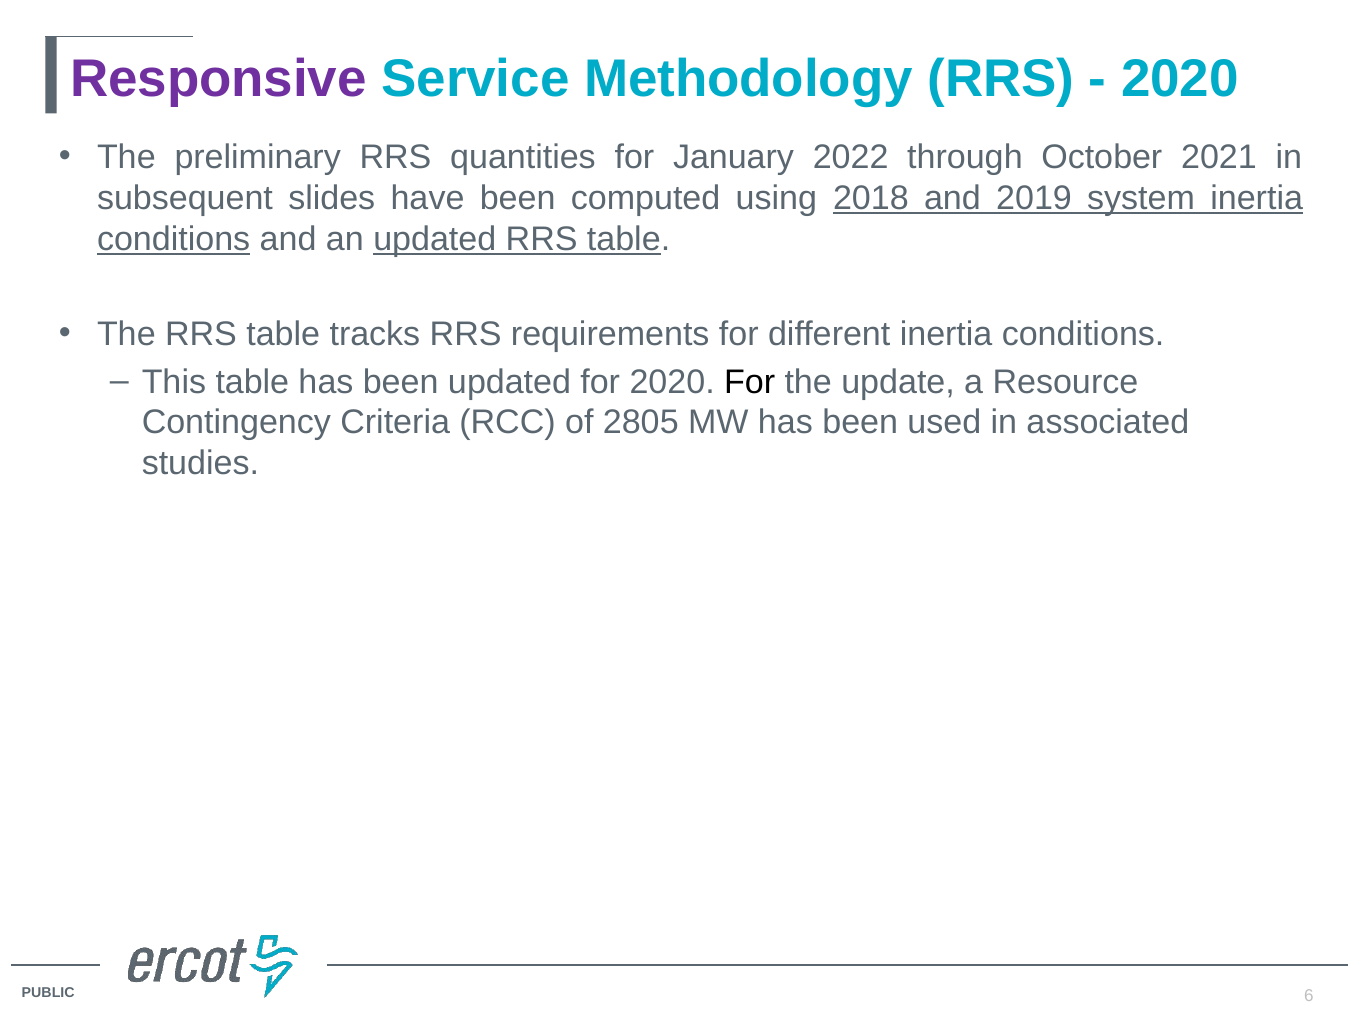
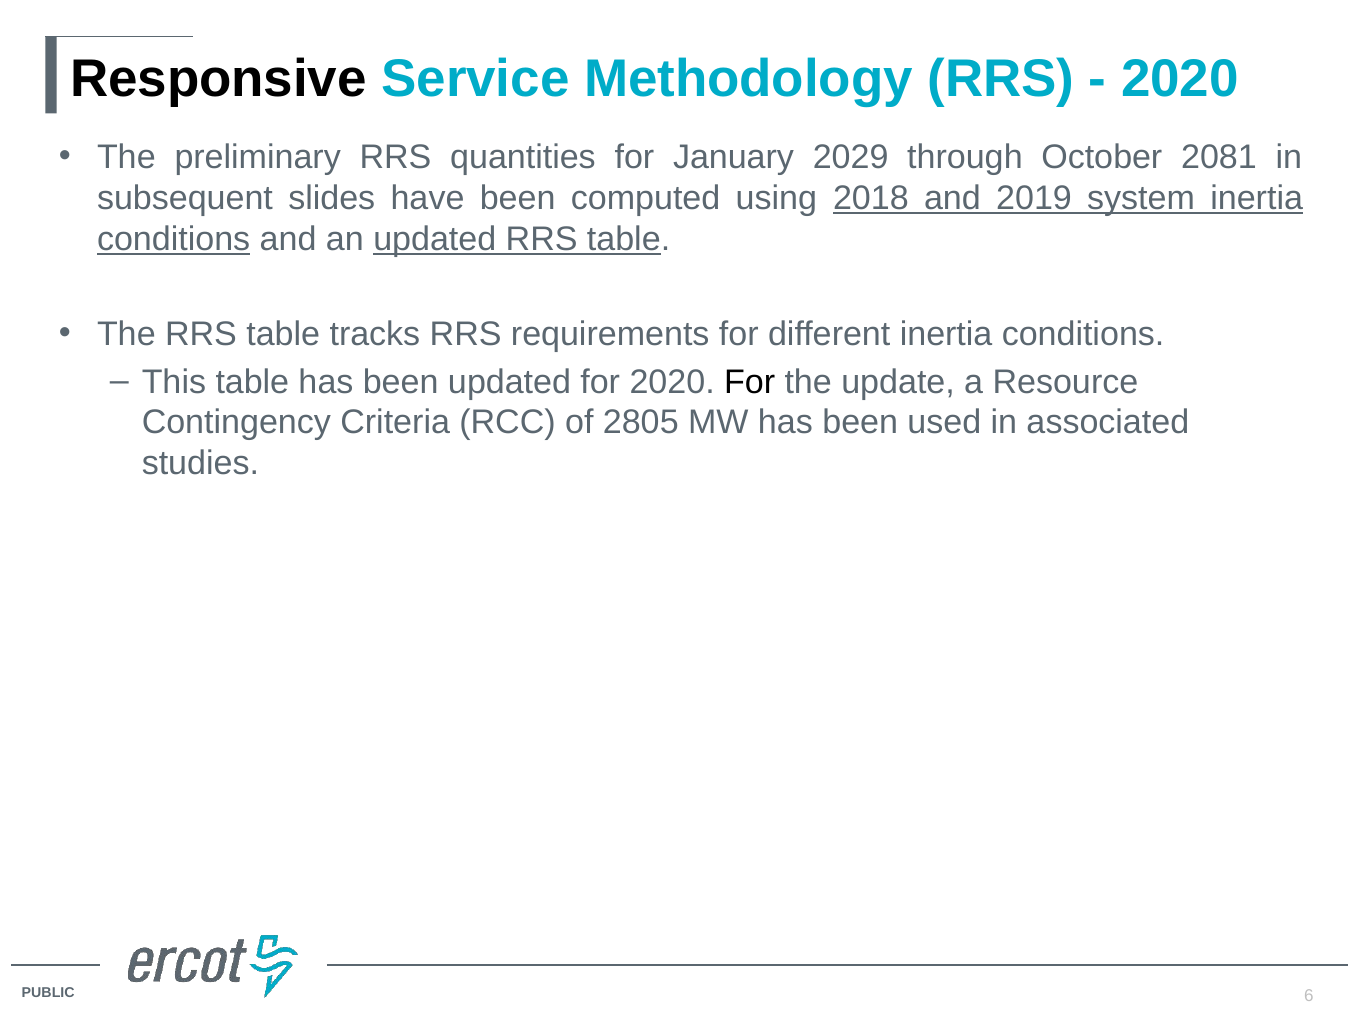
Responsive colour: purple -> black (218, 79)
2022: 2022 -> 2029 (851, 157)
2021: 2021 -> 2081 (1219, 157)
